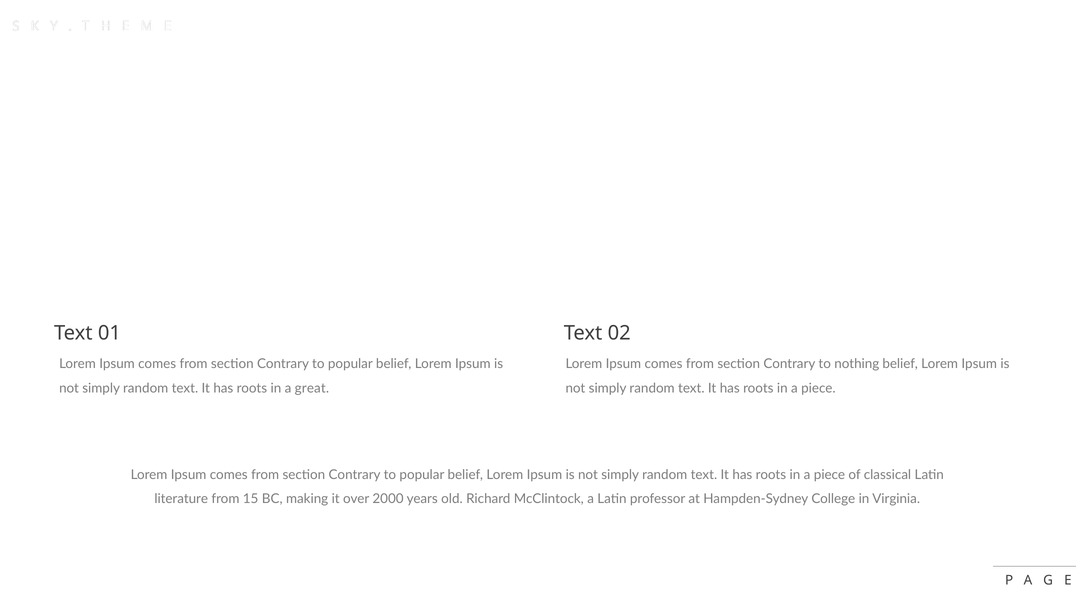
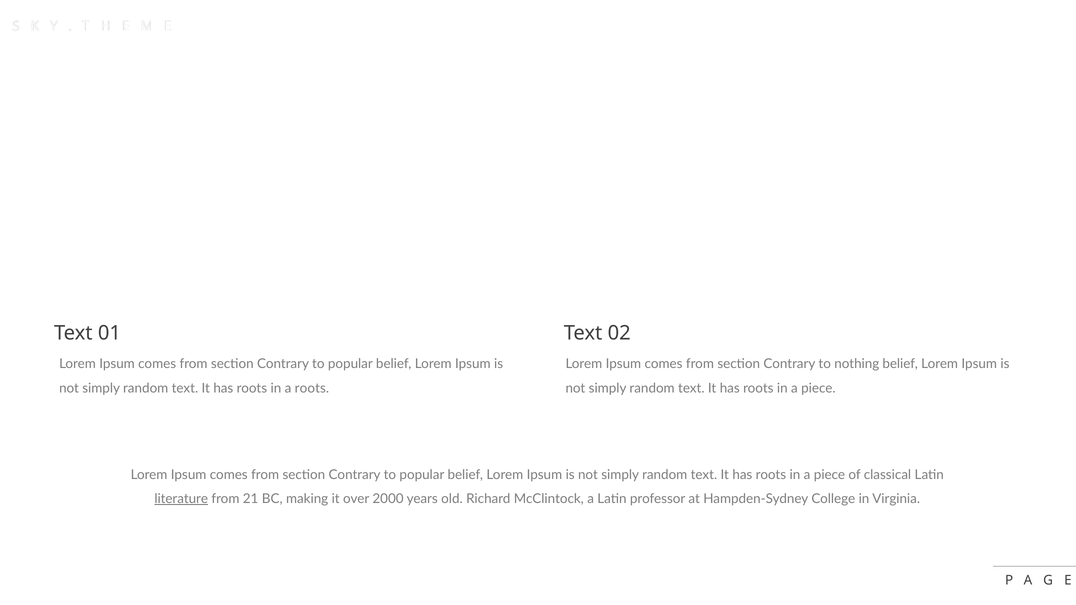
a great: great -> roots (312, 388)
literature underline: none -> present (181, 499)
15: 15 -> 21 (251, 499)
